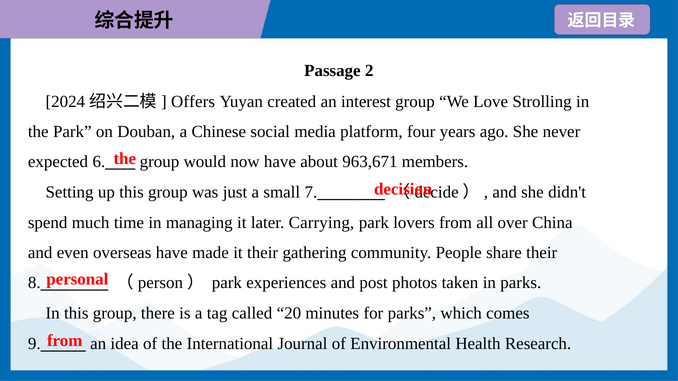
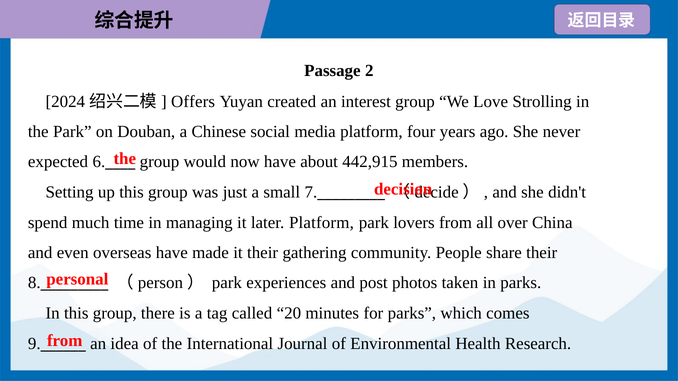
963,671: 963,671 -> 442,915 (370, 162)
later Carrying: Carrying -> Platform (321, 223)
